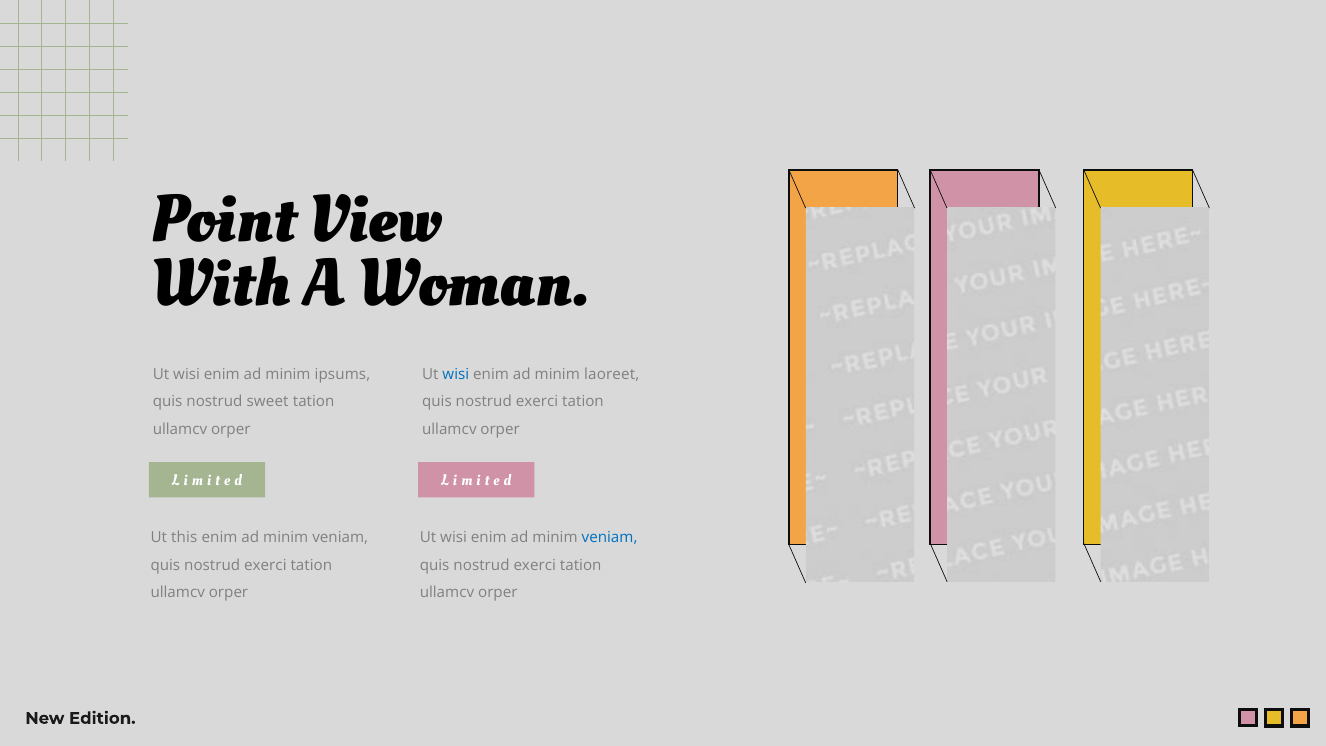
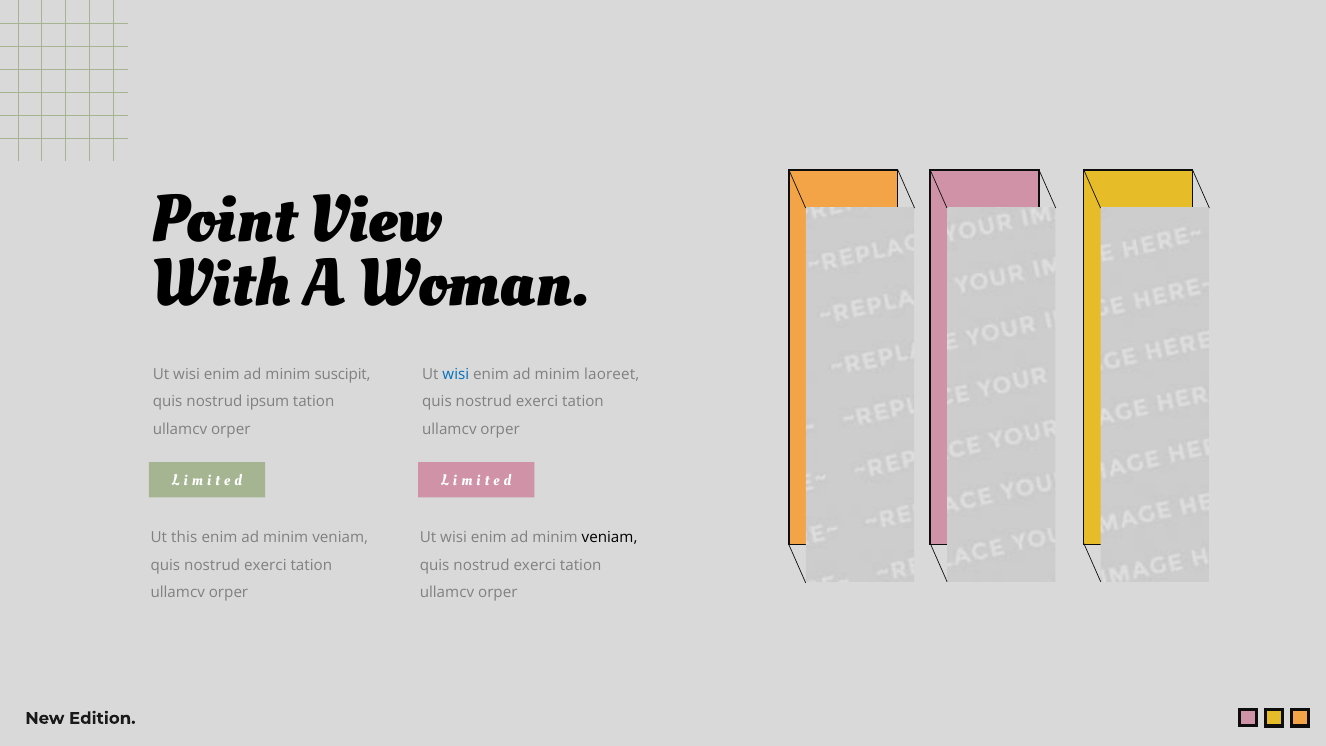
ipsums: ipsums -> suscipit (343, 374)
sweet: sweet -> ipsum (268, 402)
veniam colour: blue -> black (610, 538)
